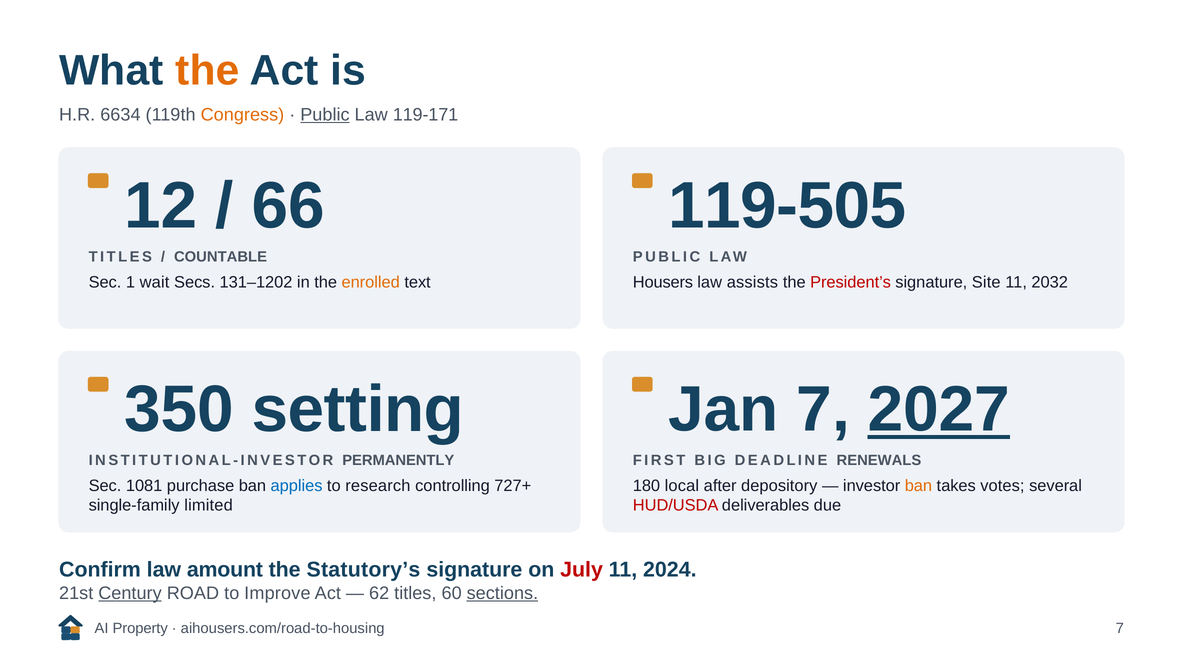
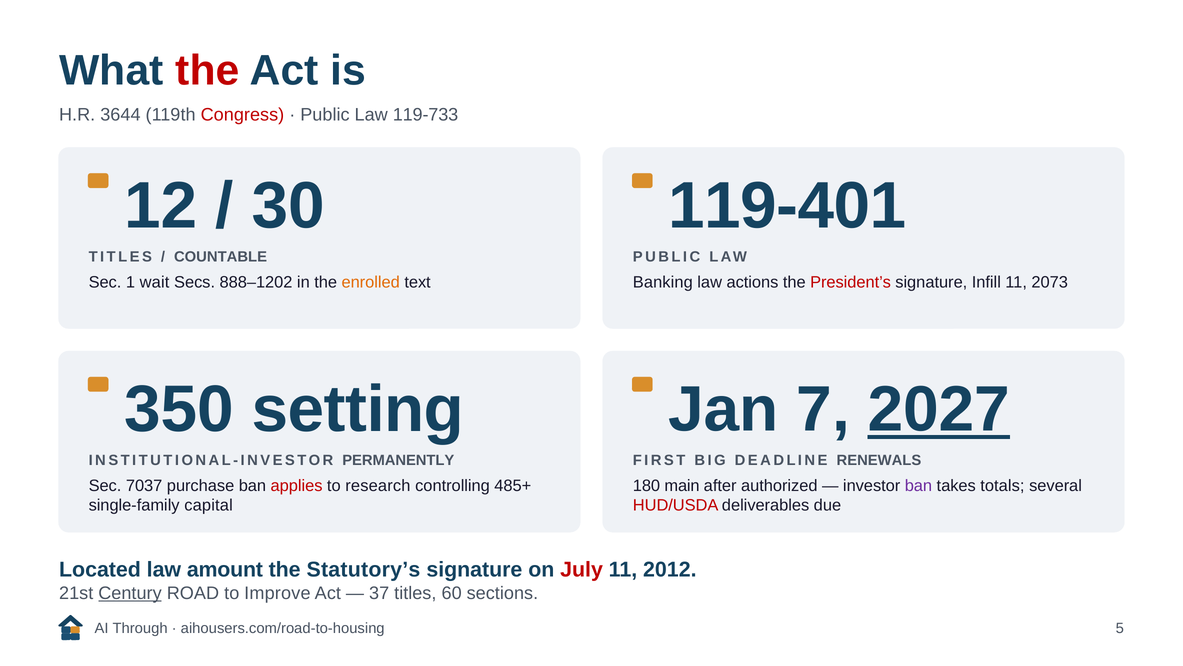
the colour: orange -> red (207, 70)
6634: 6634 -> 3644 (120, 115)
Congress colour: orange -> red (242, 115)
Public underline: present -> none (325, 115)
119-171: 119-171 -> 119-733 (426, 115)
66: 66 -> 30 (288, 206)
119-505: 119-505 -> 119-401 (787, 206)
131–1202: 131–1202 -> 888–1202 (256, 282)
Housers: Housers -> Banking (663, 282)
assists: assists -> actions (752, 282)
Site: Site -> Infill (986, 282)
2032: 2032 -> 2073 (1050, 282)
1081: 1081 -> 7037 (144, 485)
applies colour: blue -> red (297, 485)
727+: 727+ -> 485+ (513, 485)
local: local -> main (682, 485)
depository: depository -> authorized (779, 485)
ban colour: orange -> purple (918, 485)
votes: votes -> totals (1002, 485)
limited: limited -> capital (209, 505)
Confirm: Confirm -> Located (100, 569)
2024: 2024 -> 2012 (670, 569)
62: 62 -> 37 (379, 593)
sections underline: present -> none (502, 593)
Property: Property -> Through (140, 628)
aihousers.com/road-to-housing 7: 7 -> 5 (1120, 628)
